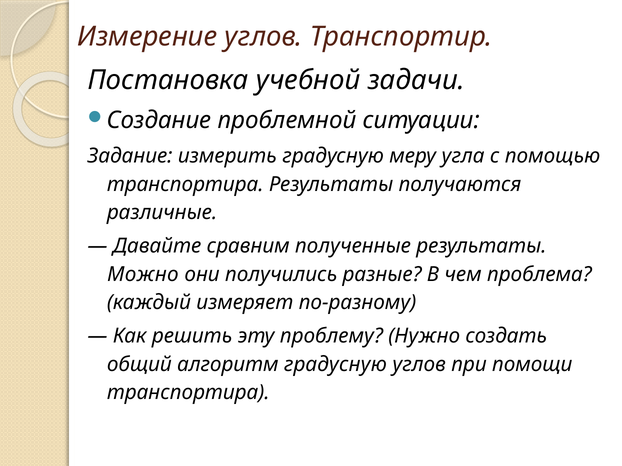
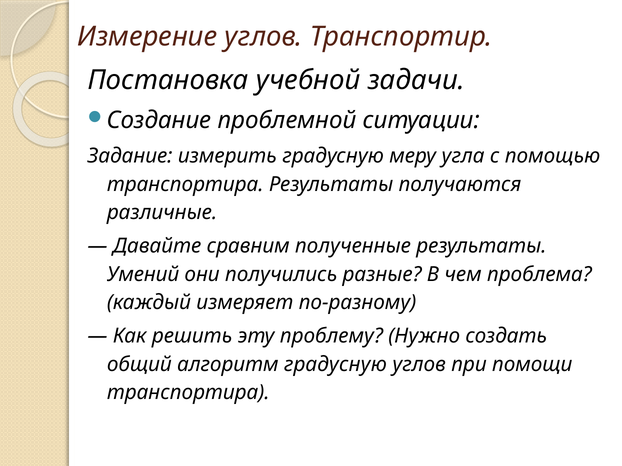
Можно: Можно -> Умений (143, 275)
